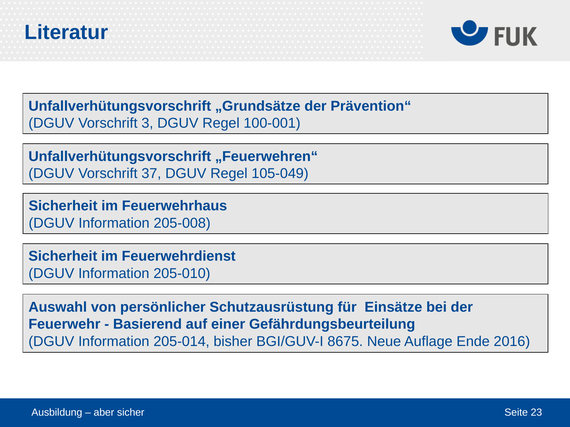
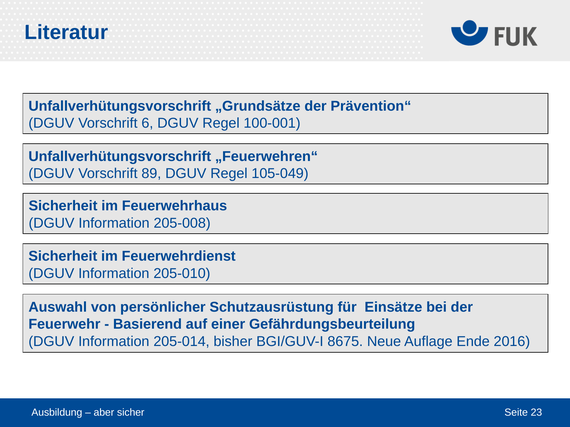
3: 3 -> 6 (147, 123)
37: 37 -> 89 (151, 174)
